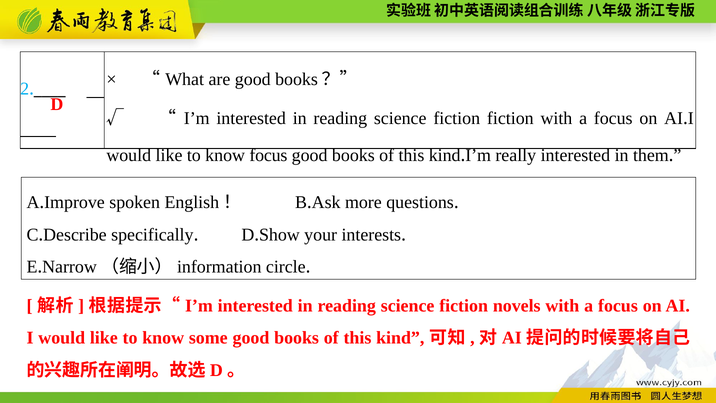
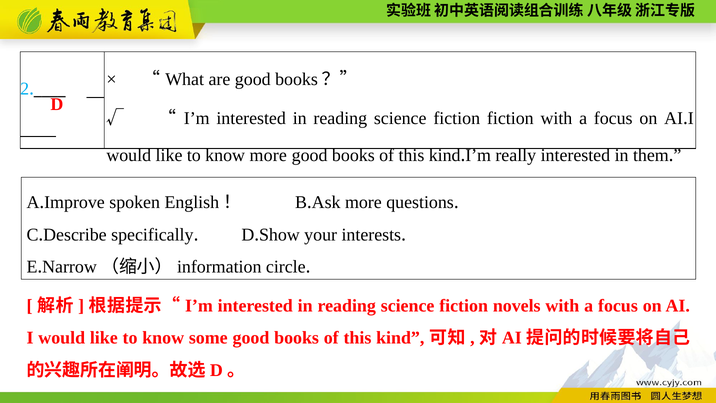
know focus: focus -> more (268, 155)
